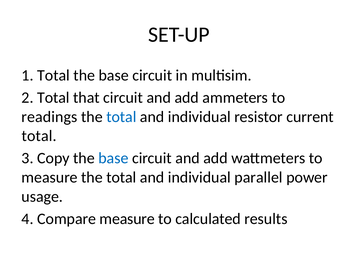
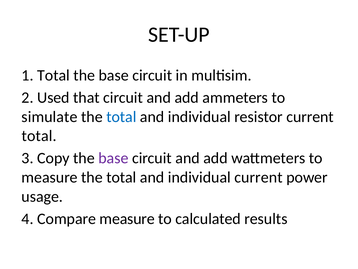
2 Total: Total -> Used (53, 97)
readings: readings -> simulate (49, 117)
base colour: blue -> purple (113, 158)
individual parallel: parallel -> current (258, 177)
